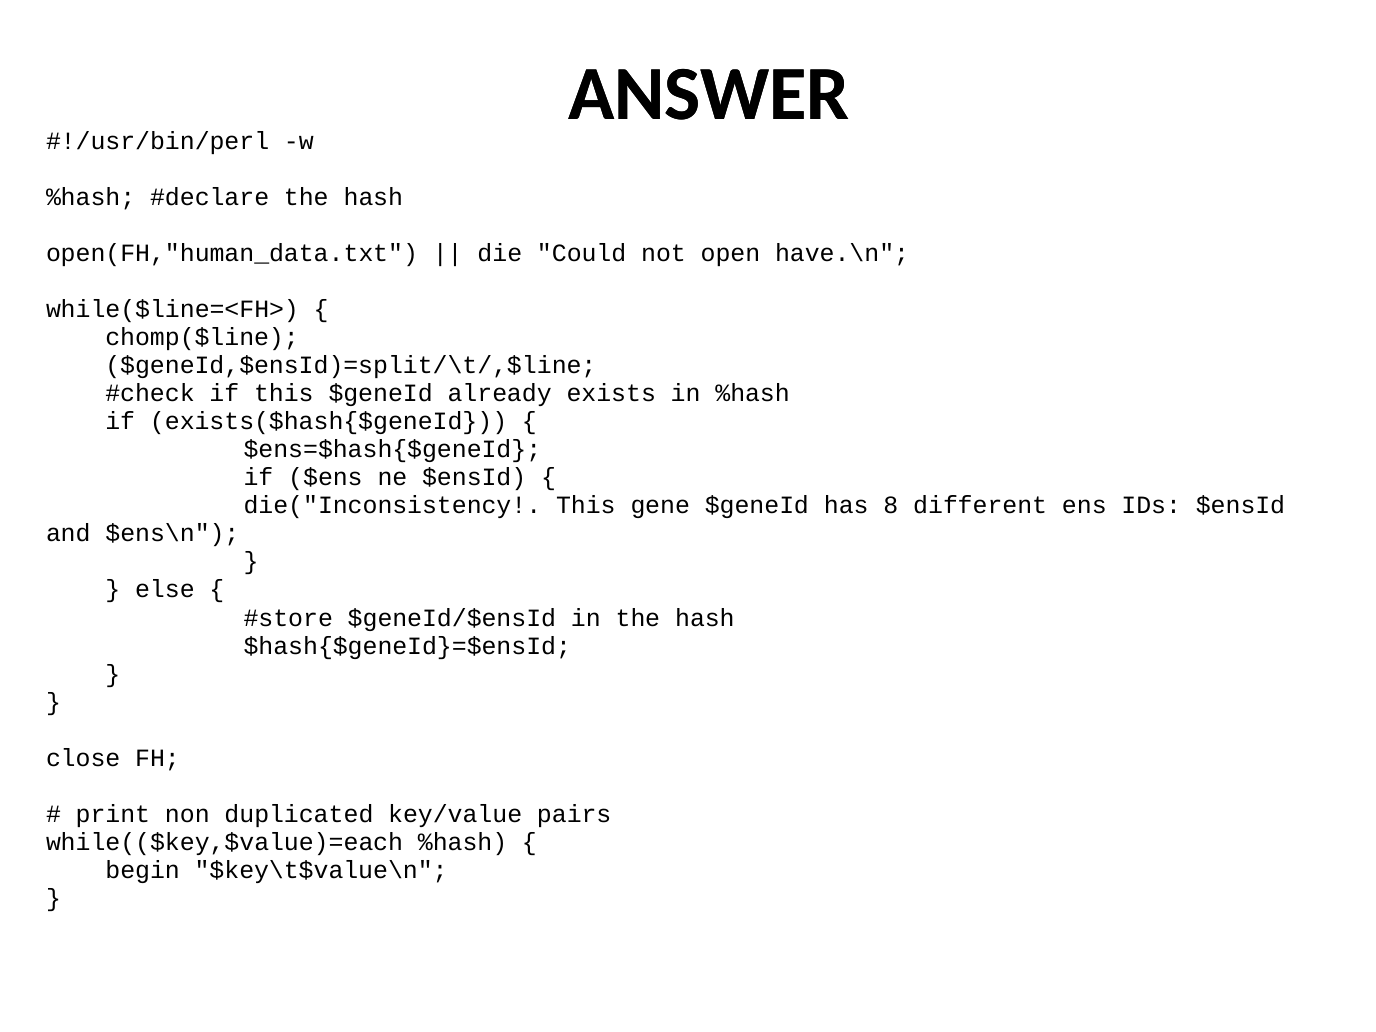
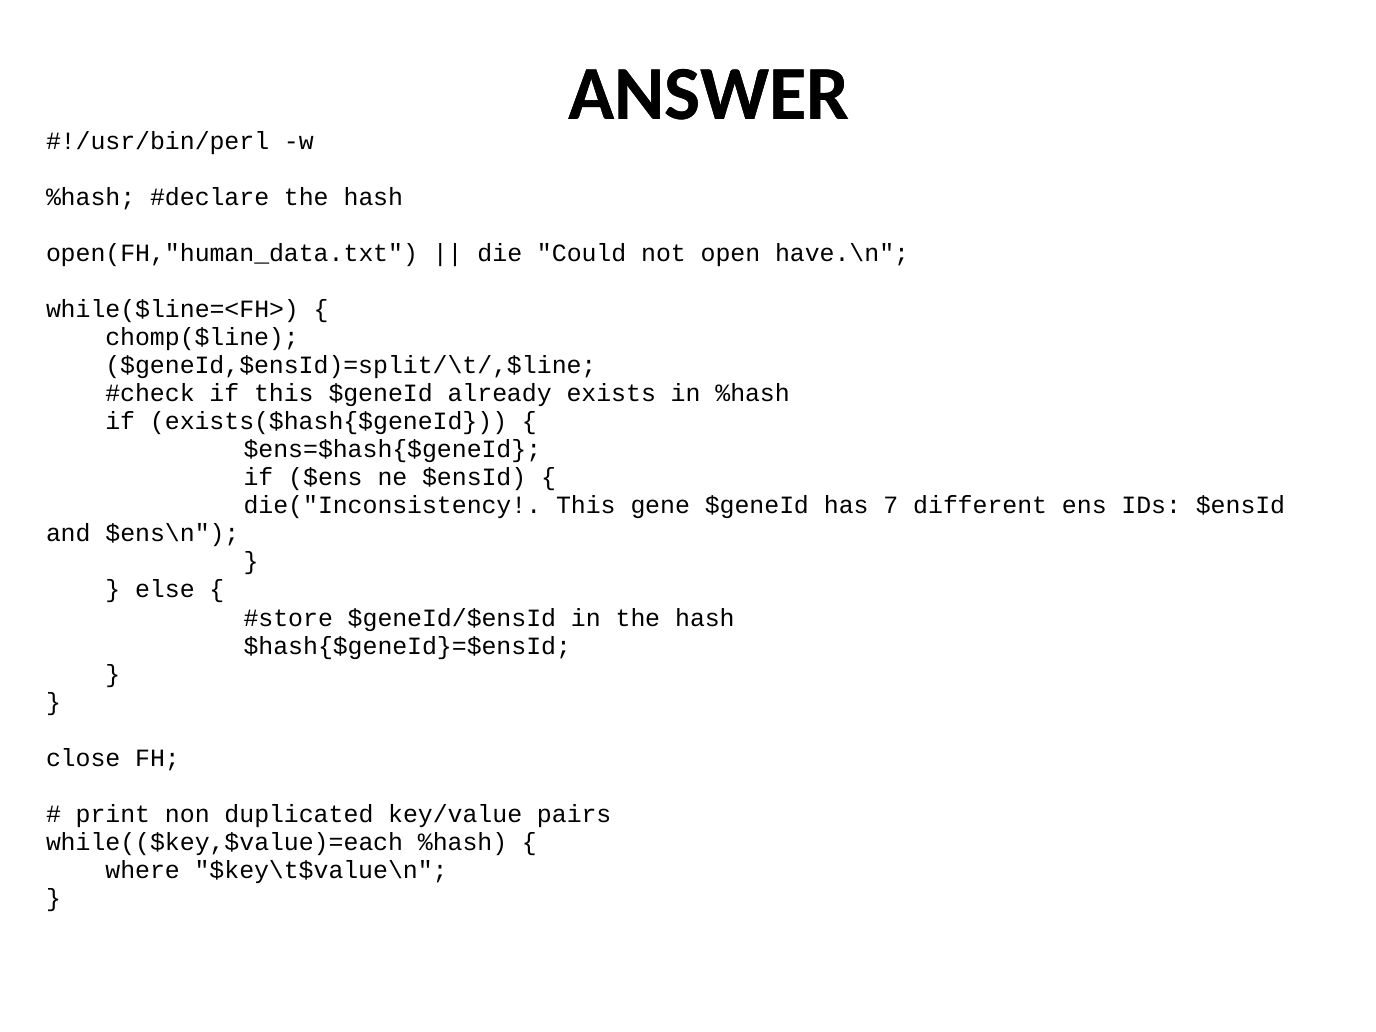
8: 8 -> 7 (891, 506)
begin: begin -> where (143, 870)
